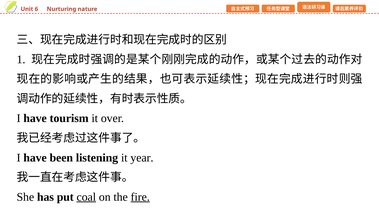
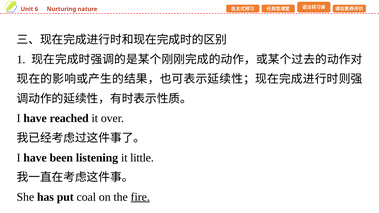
tourism: tourism -> reached (69, 118)
year: year -> little (142, 158)
coal underline: present -> none (86, 197)
